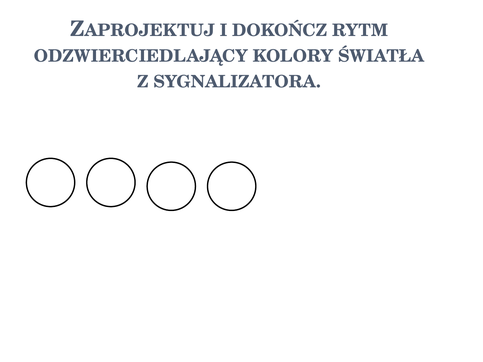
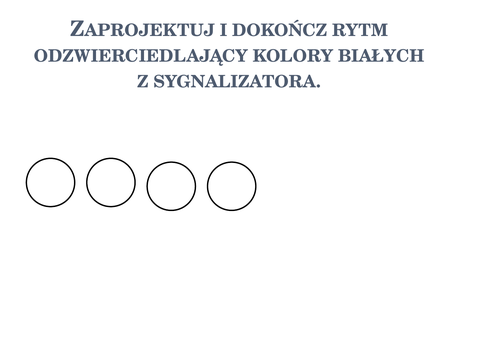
ŚWIATŁA: ŚWIATŁA -> BIAŁYCH (381, 56)
